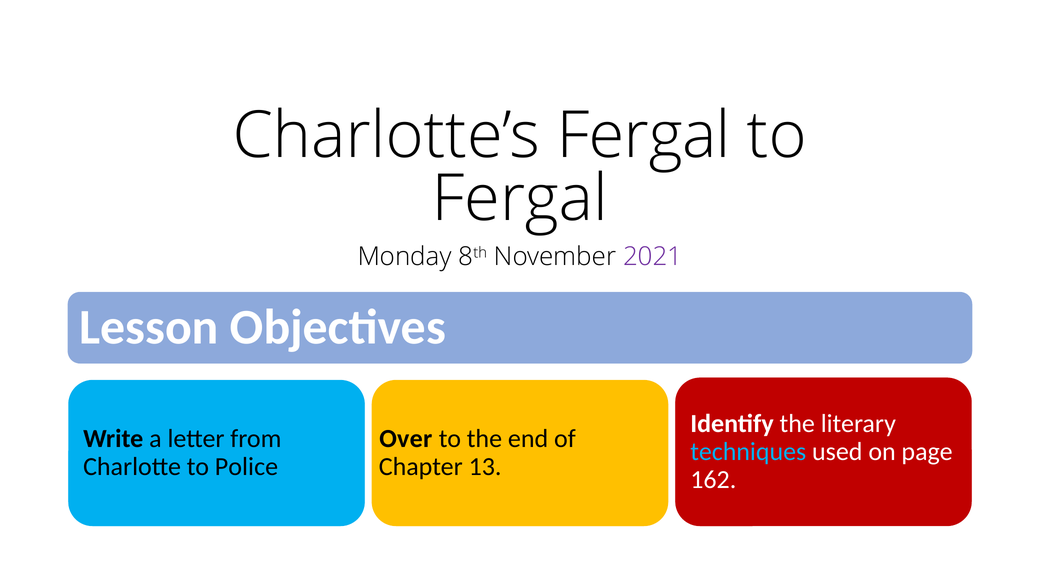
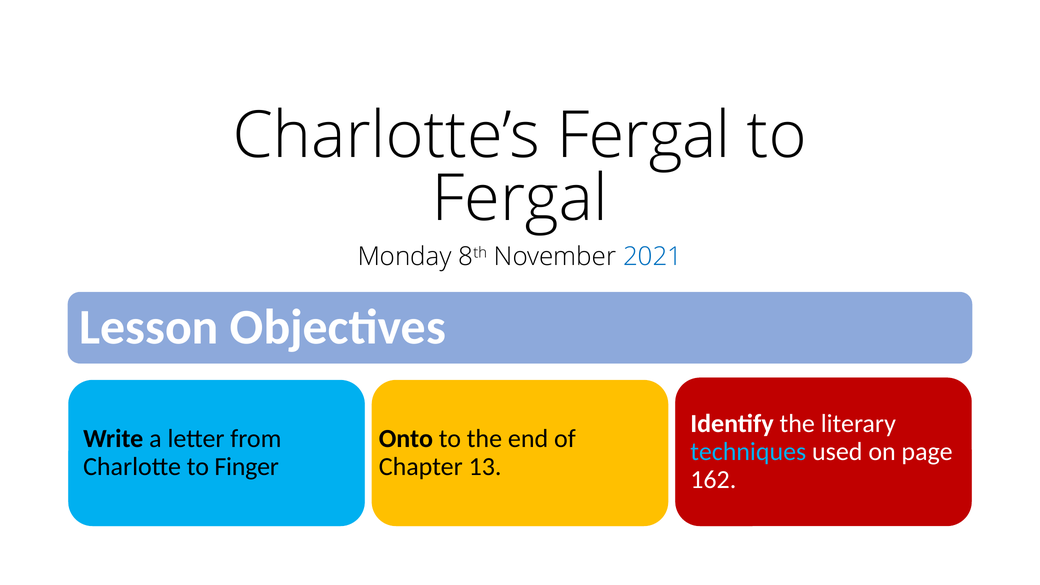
2021 colour: purple -> blue (653, 257)
Over: Over -> Onto (406, 439)
Police: Police -> Finger (247, 467)
